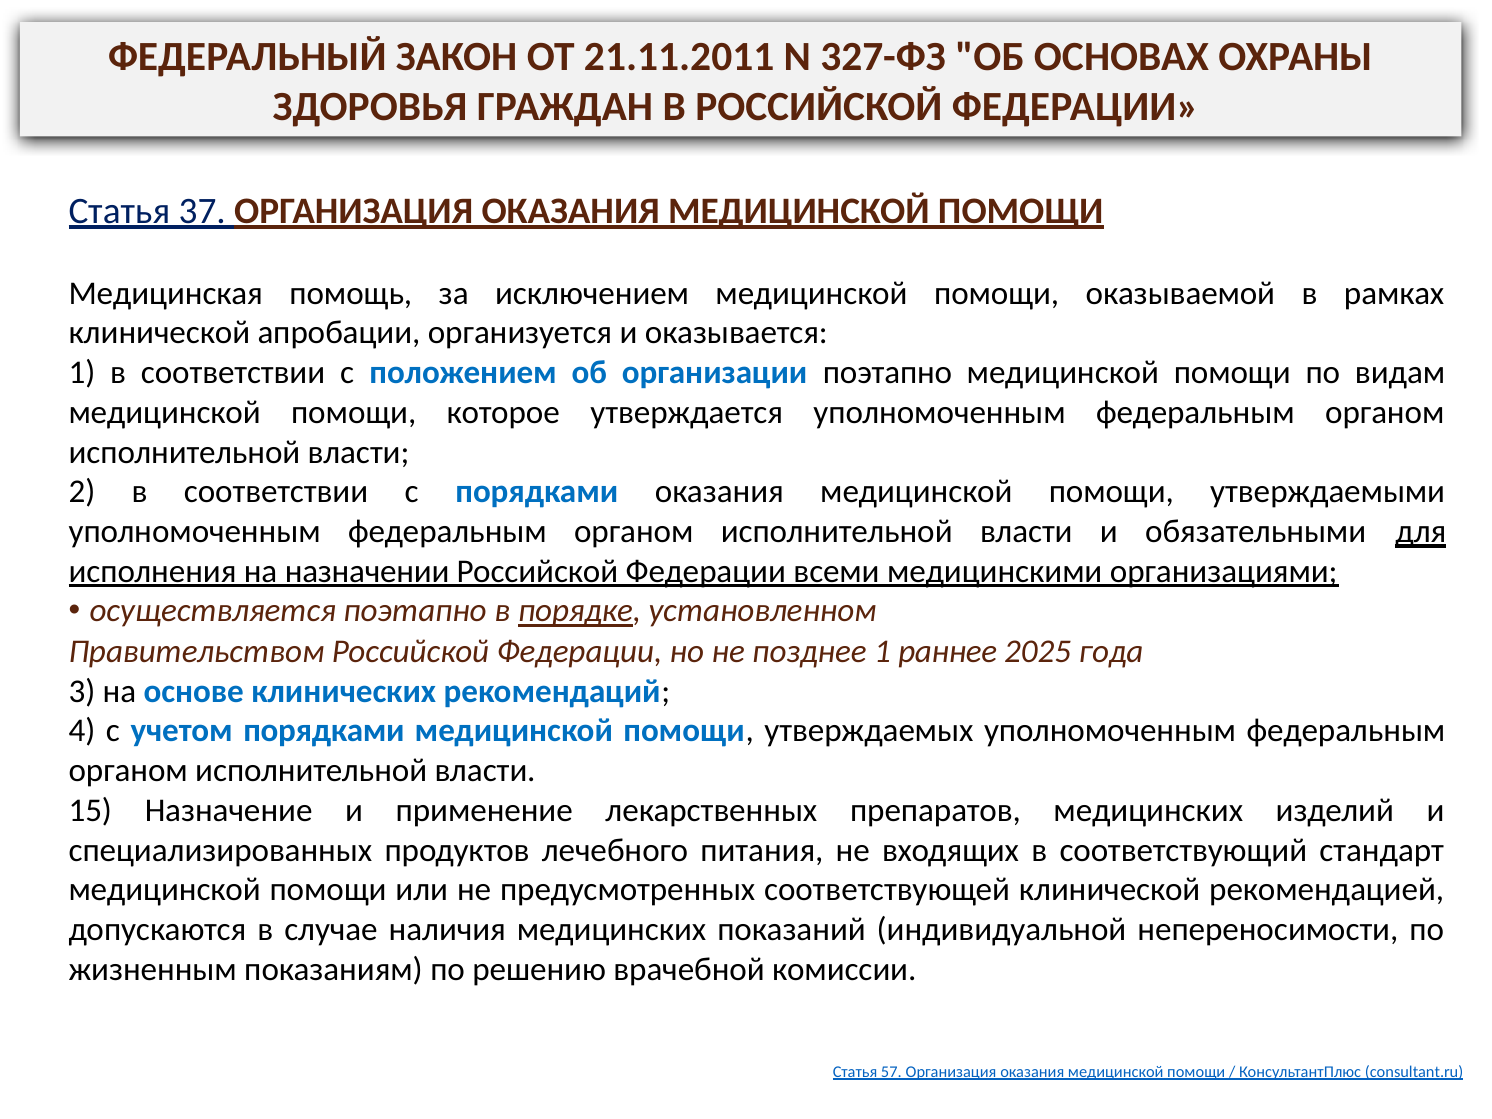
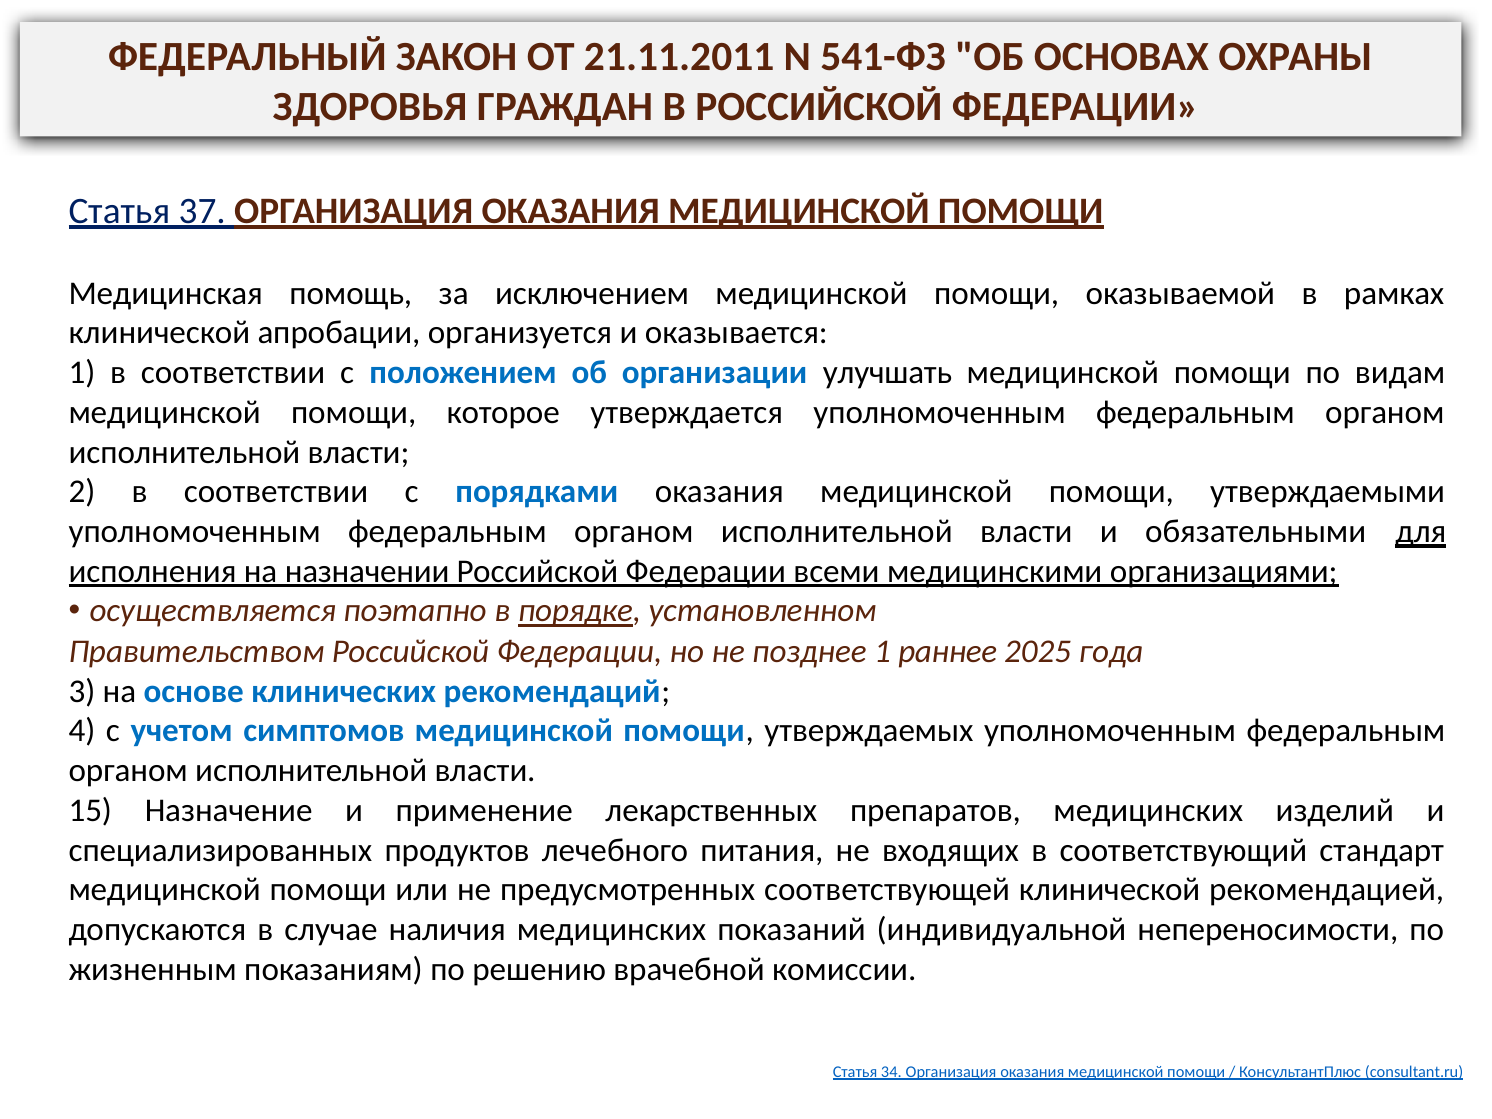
327-ФЗ: 327-ФЗ -> 541-ФЗ (883, 57)
организации поэтапно: поэтапно -> улучшать (888, 373)
учетом порядками: порядками -> симптомов (324, 731)
57: 57 -> 34 (891, 1072)
